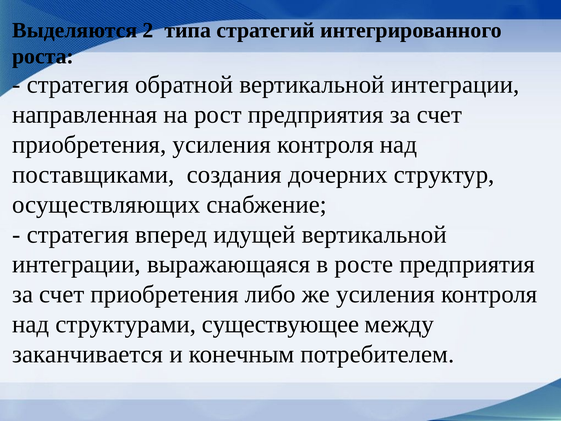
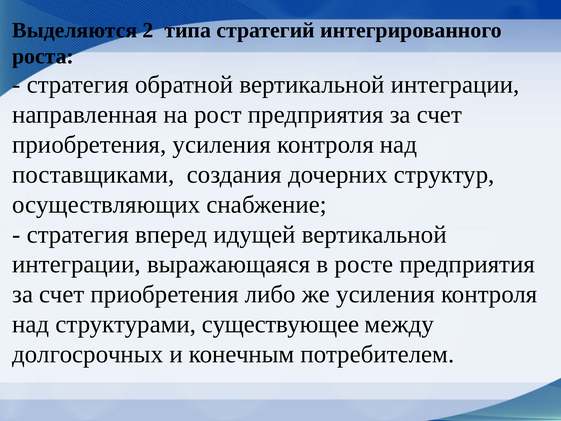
заканчивается: заканчивается -> долгосрочных (88, 354)
